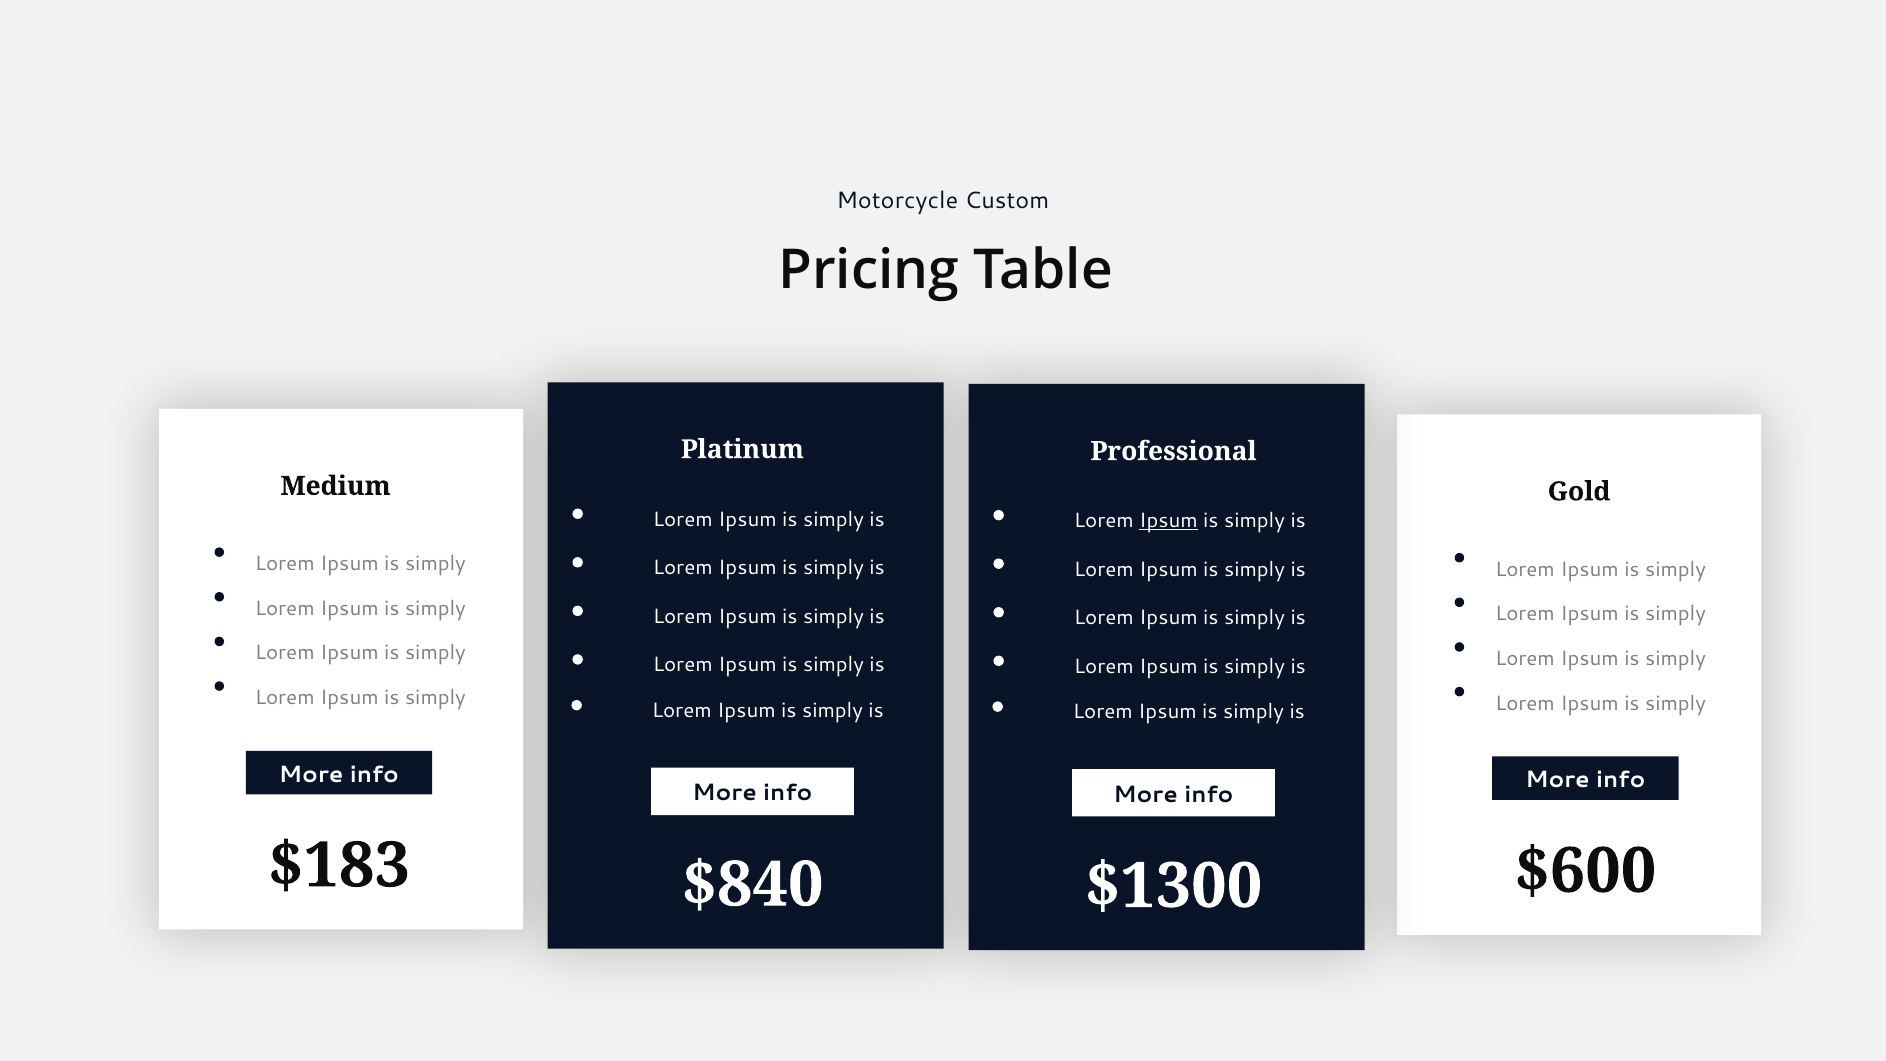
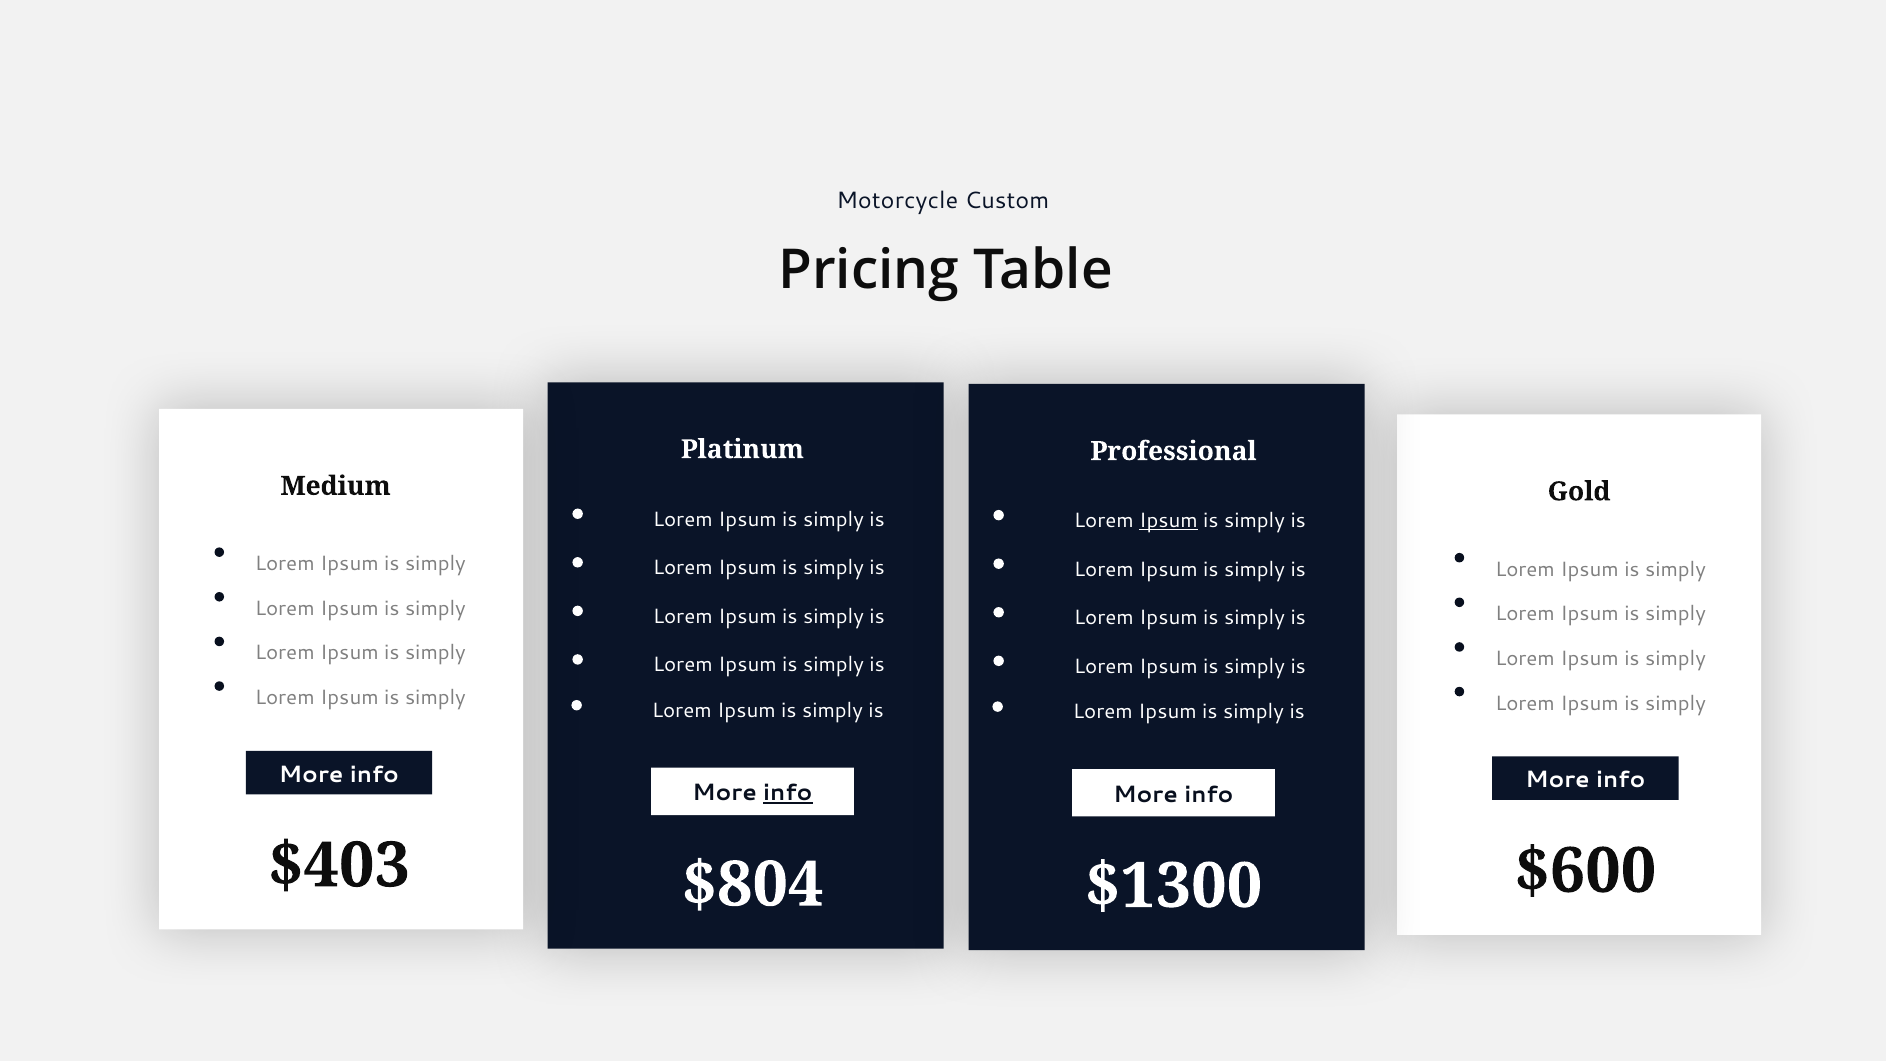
info underline: none -> present (788, 793)
$183: $183 -> $403 (339, 866)
$840: $840 -> $804 (752, 885)
